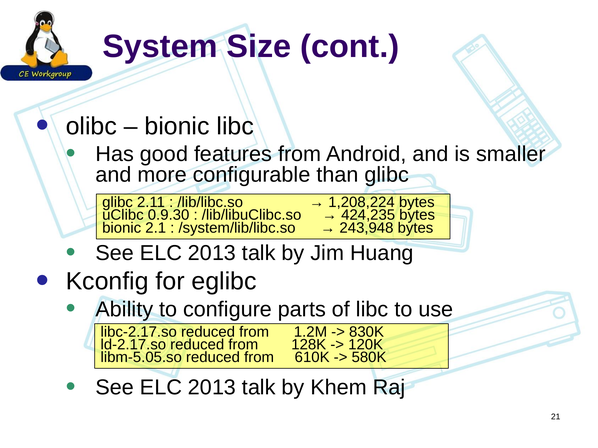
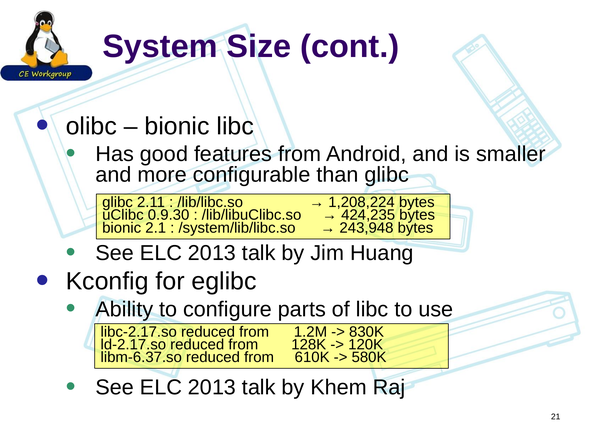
libm-5.05.so: libm-5.05.so -> libm-6.37.so (141, 358)
